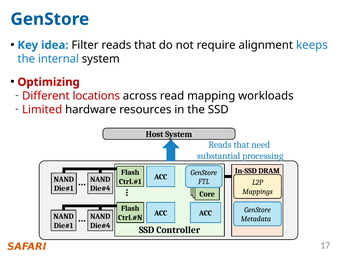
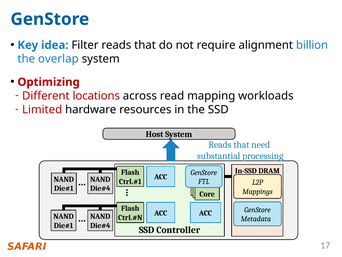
keeps: keeps -> billion (312, 45)
internal: internal -> overlap (58, 59)
